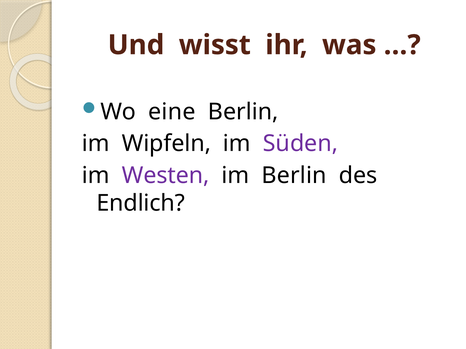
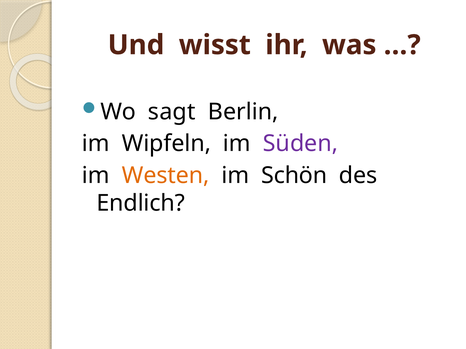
eine: eine -> sagt (172, 112)
Westen colour: purple -> orange (166, 176)
im Berlin: Berlin -> Schön (294, 176)
